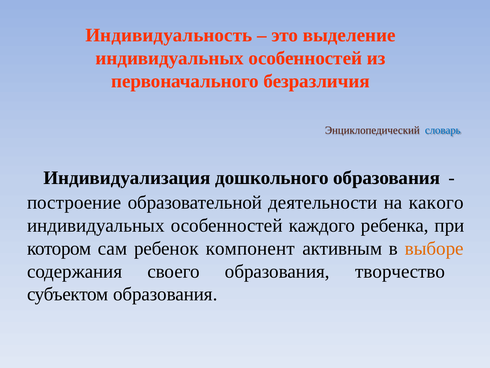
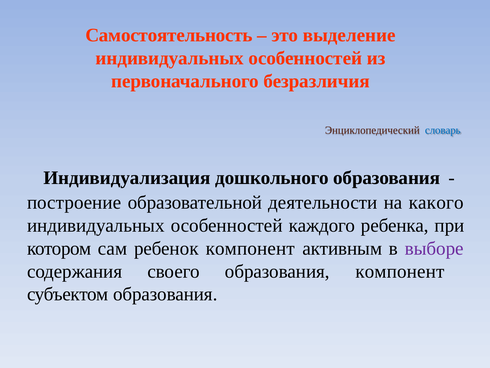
Индивидуальность: Индивидуальность -> Самостоятельность (169, 35)
выборе colour: orange -> purple (434, 248)
образования творчество: творчество -> компонент (400, 271)
